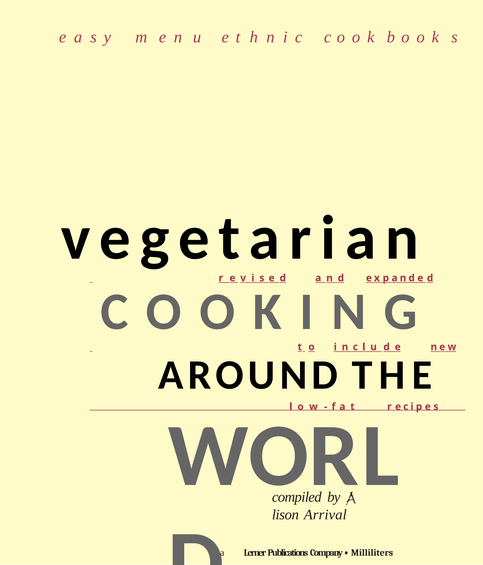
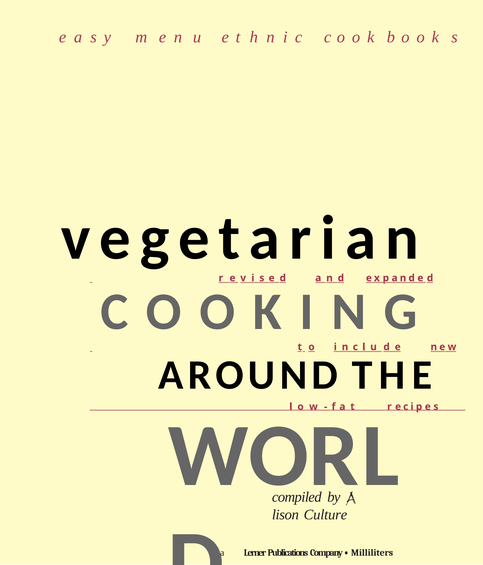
Arrival: Arrival -> Culture (325, 515)
